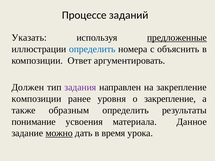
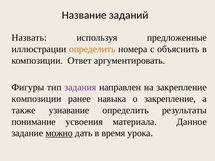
Процессе: Процессе -> Название (84, 15)
Указать: Указать -> Назвать (29, 38)
предложенные underline: present -> none (177, 38)
определить colour: blue -> orange (92, 49)
Должен: Должен -> Фигуры (28, 87)
уровня: уровня -> навыка (112, 99)
образным: образным -> узнавание (69, 110)
